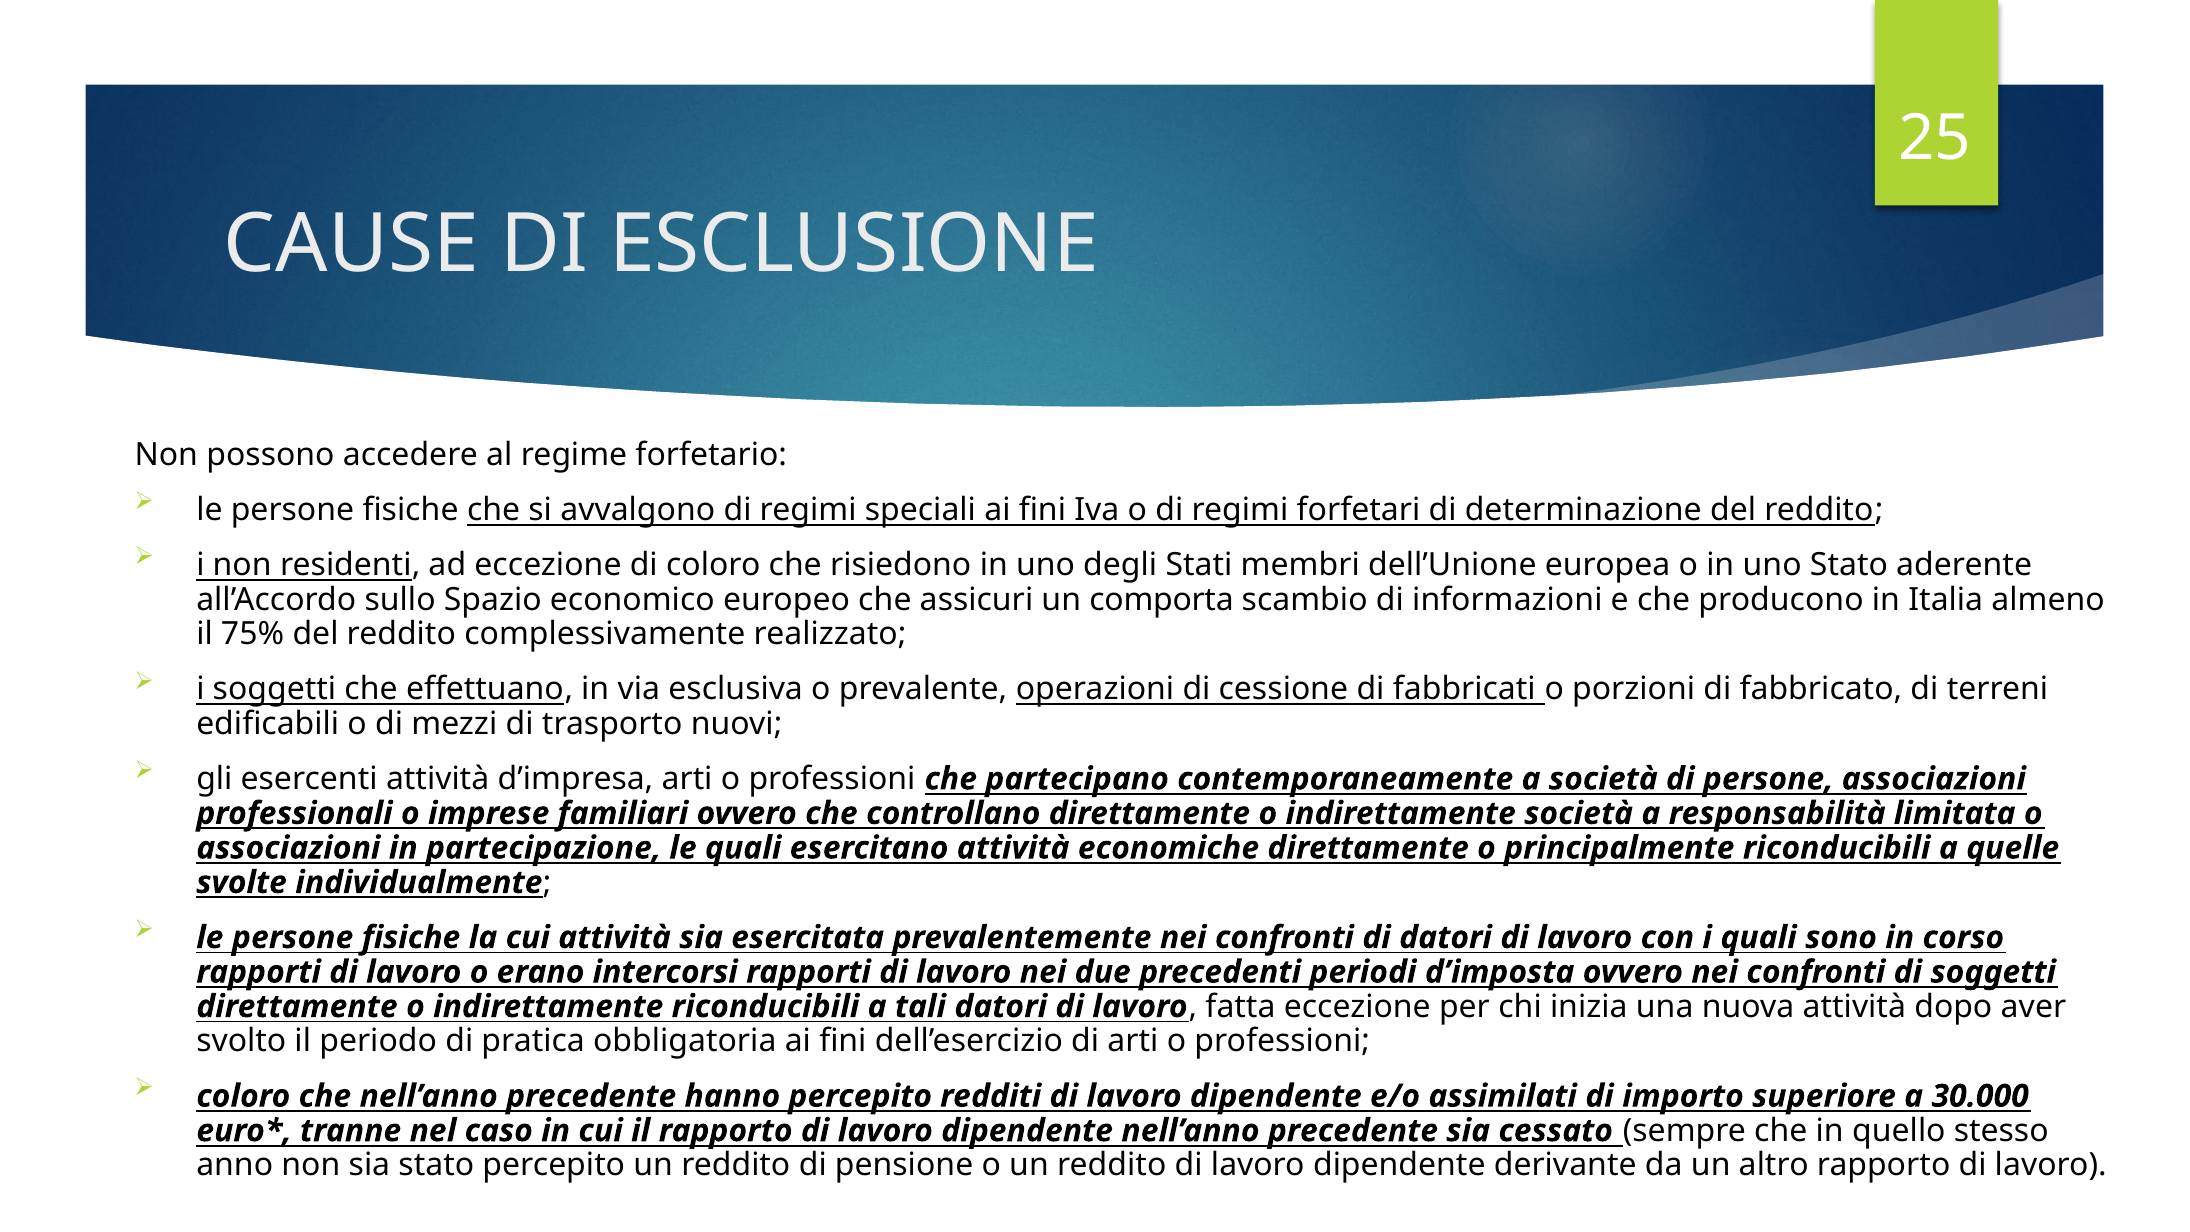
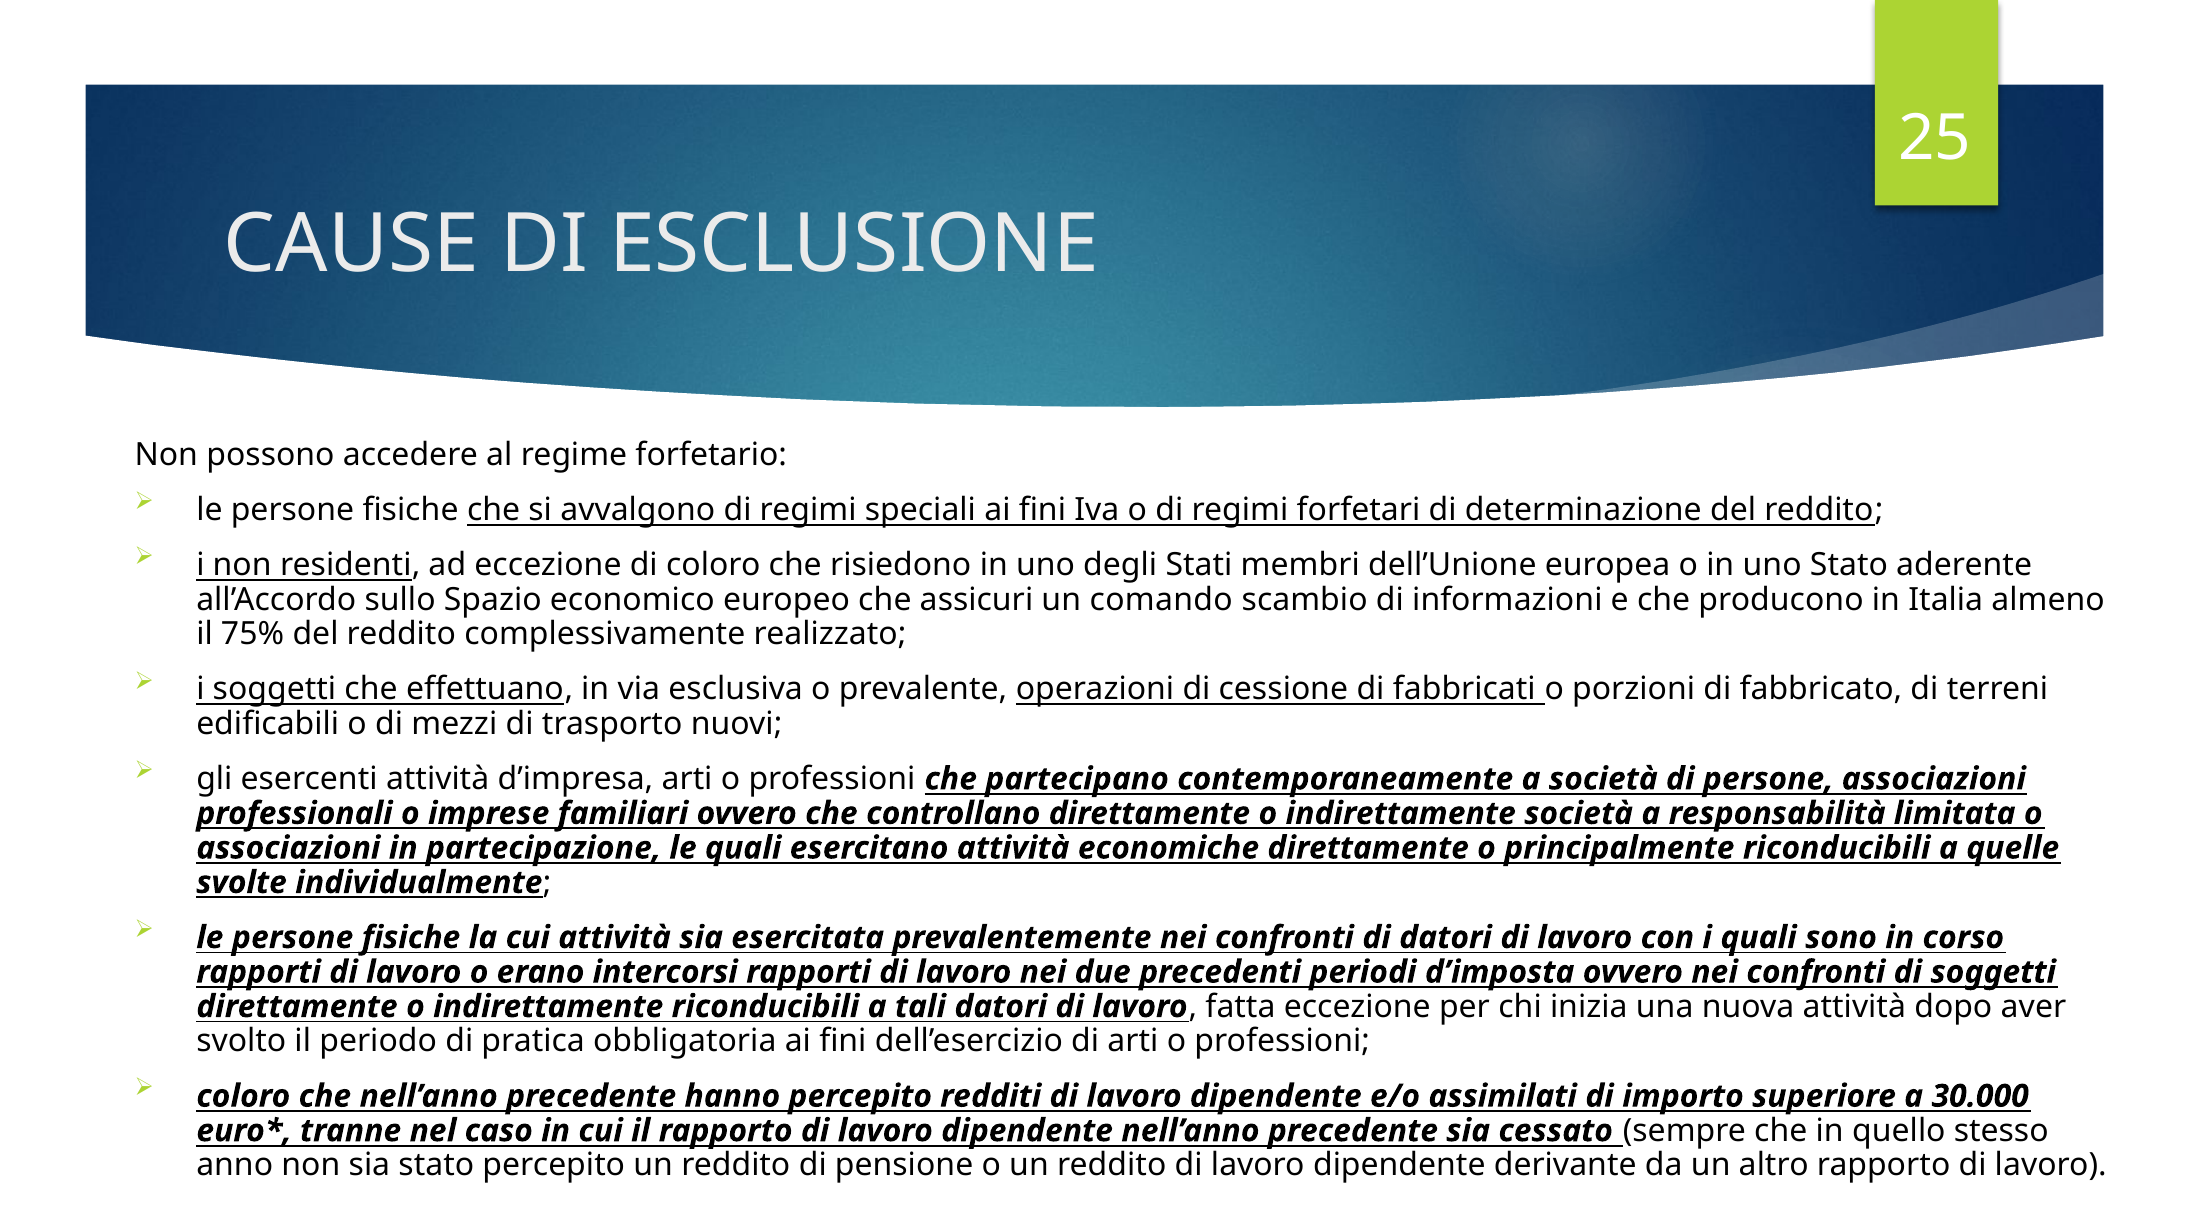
comporta: comporta -> comando (1161, 600)
